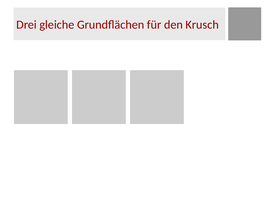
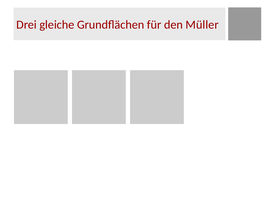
Krusch: Krusch -> Müller (202, 25)
